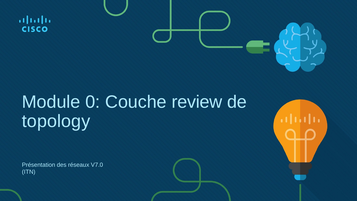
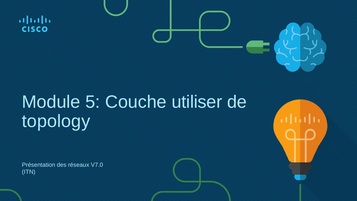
0: 0 -> 5 (93, 102)
review: review -> utiliser (197, 102)
